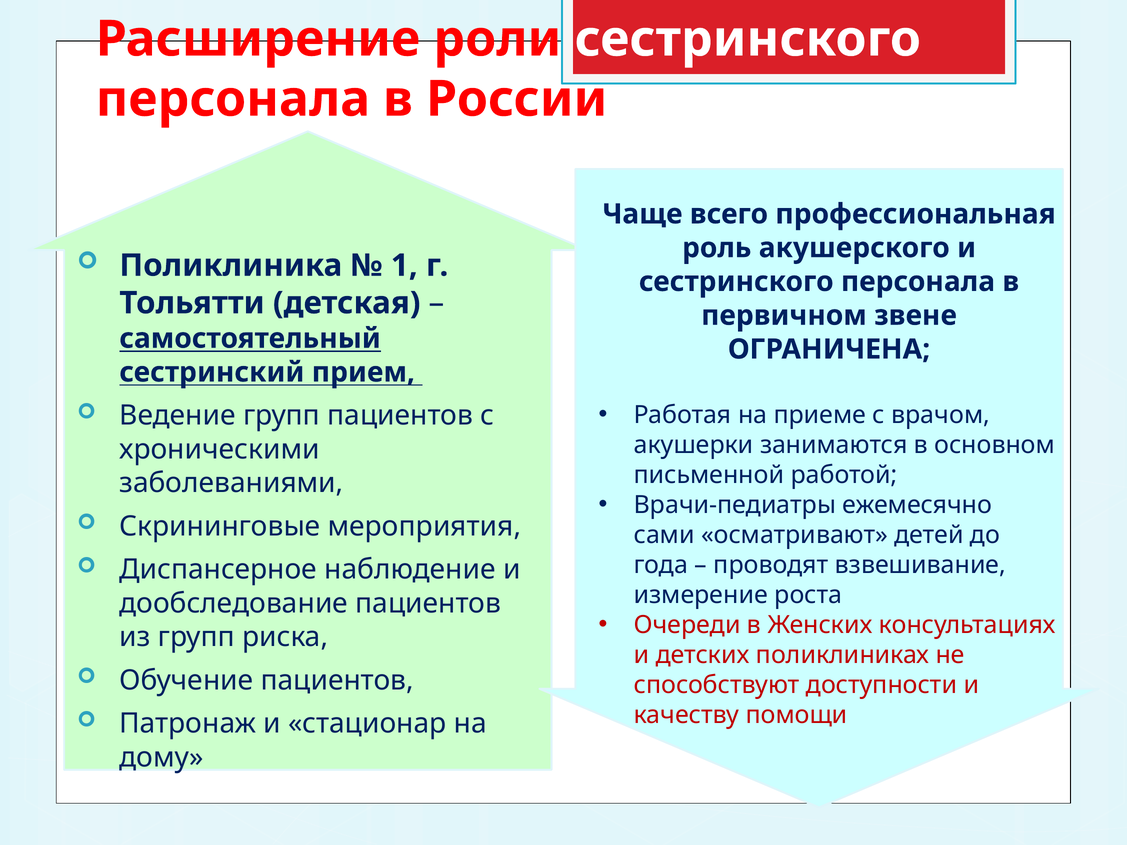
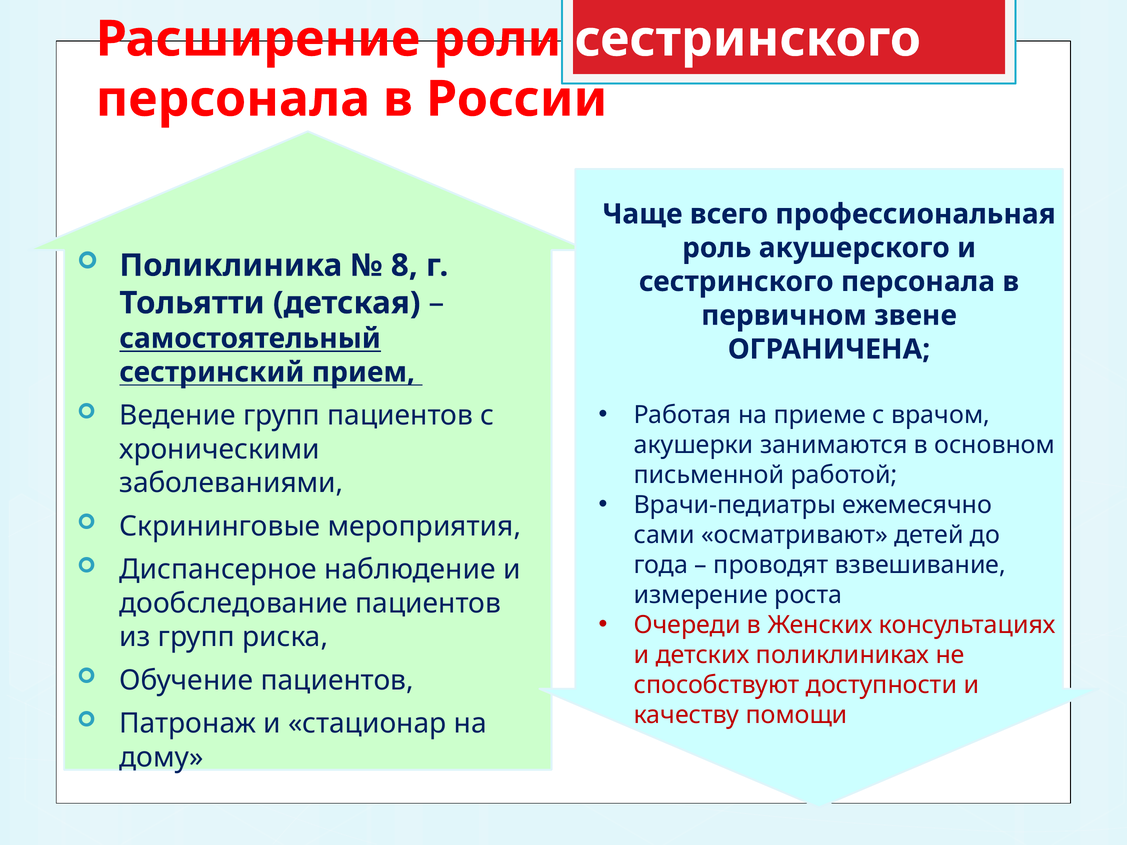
1: 1 -> 8 (404, 266)
